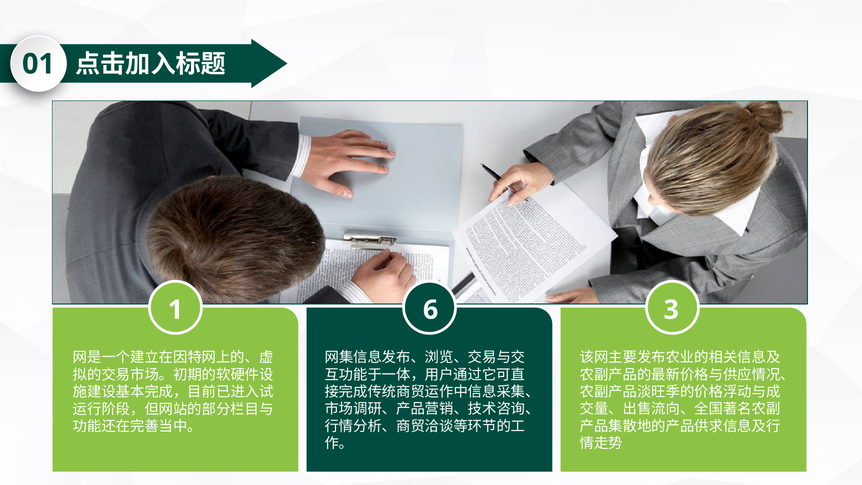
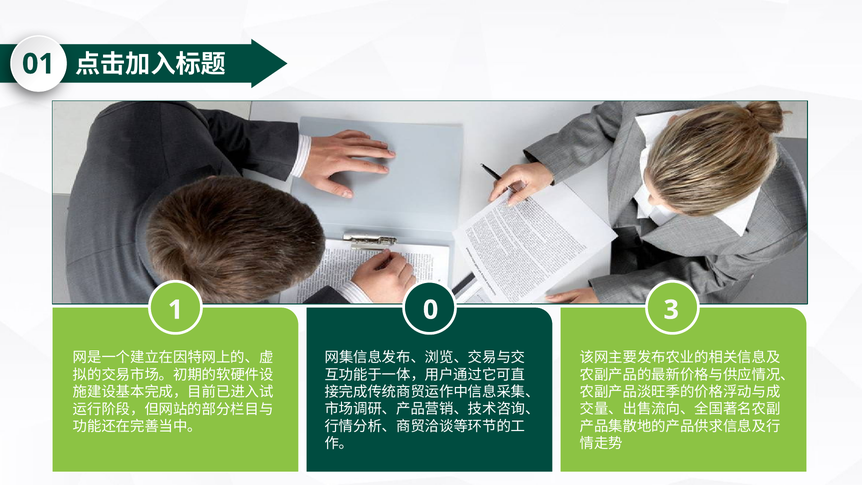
6: 6 -> 0 (431, 310)
